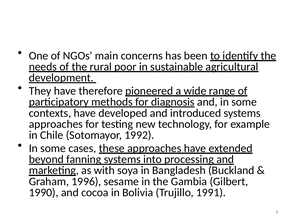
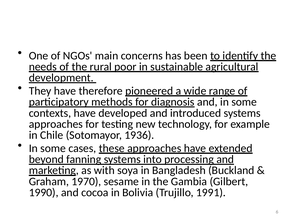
1992: 1992 -> 1936 (139, 135)
1996: 1996 -> 1970 (86, 181)
